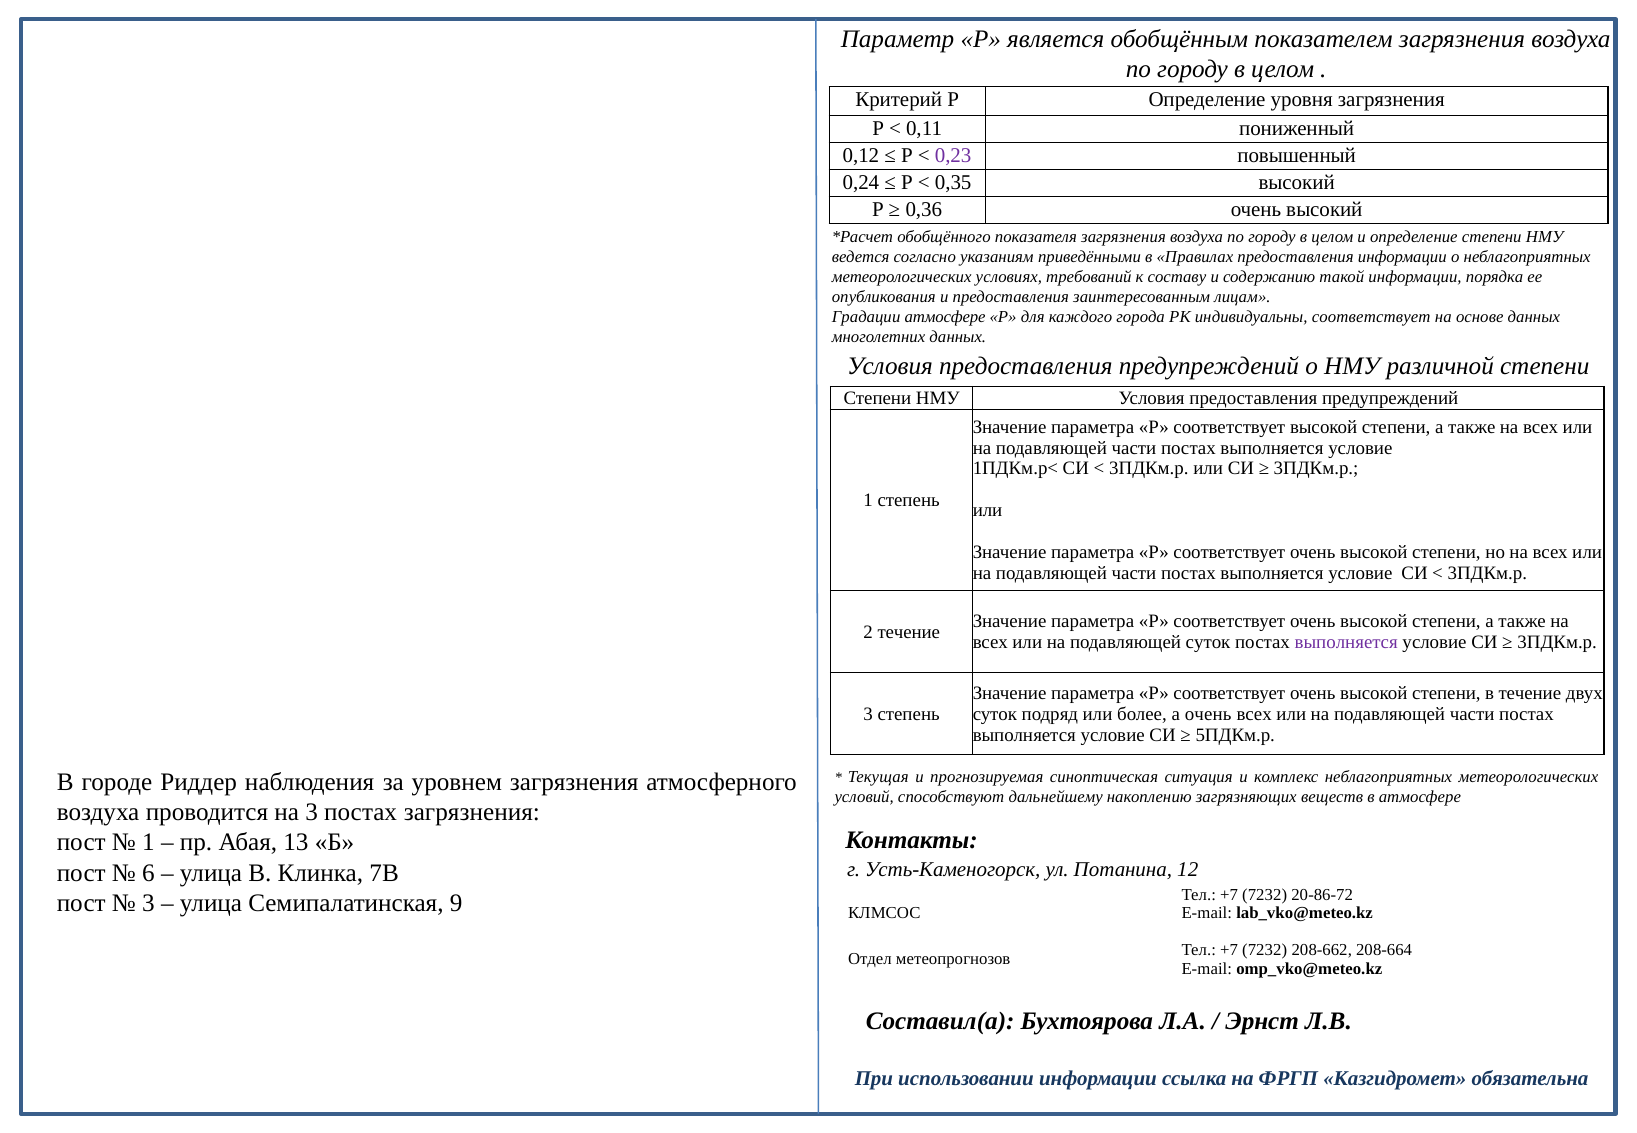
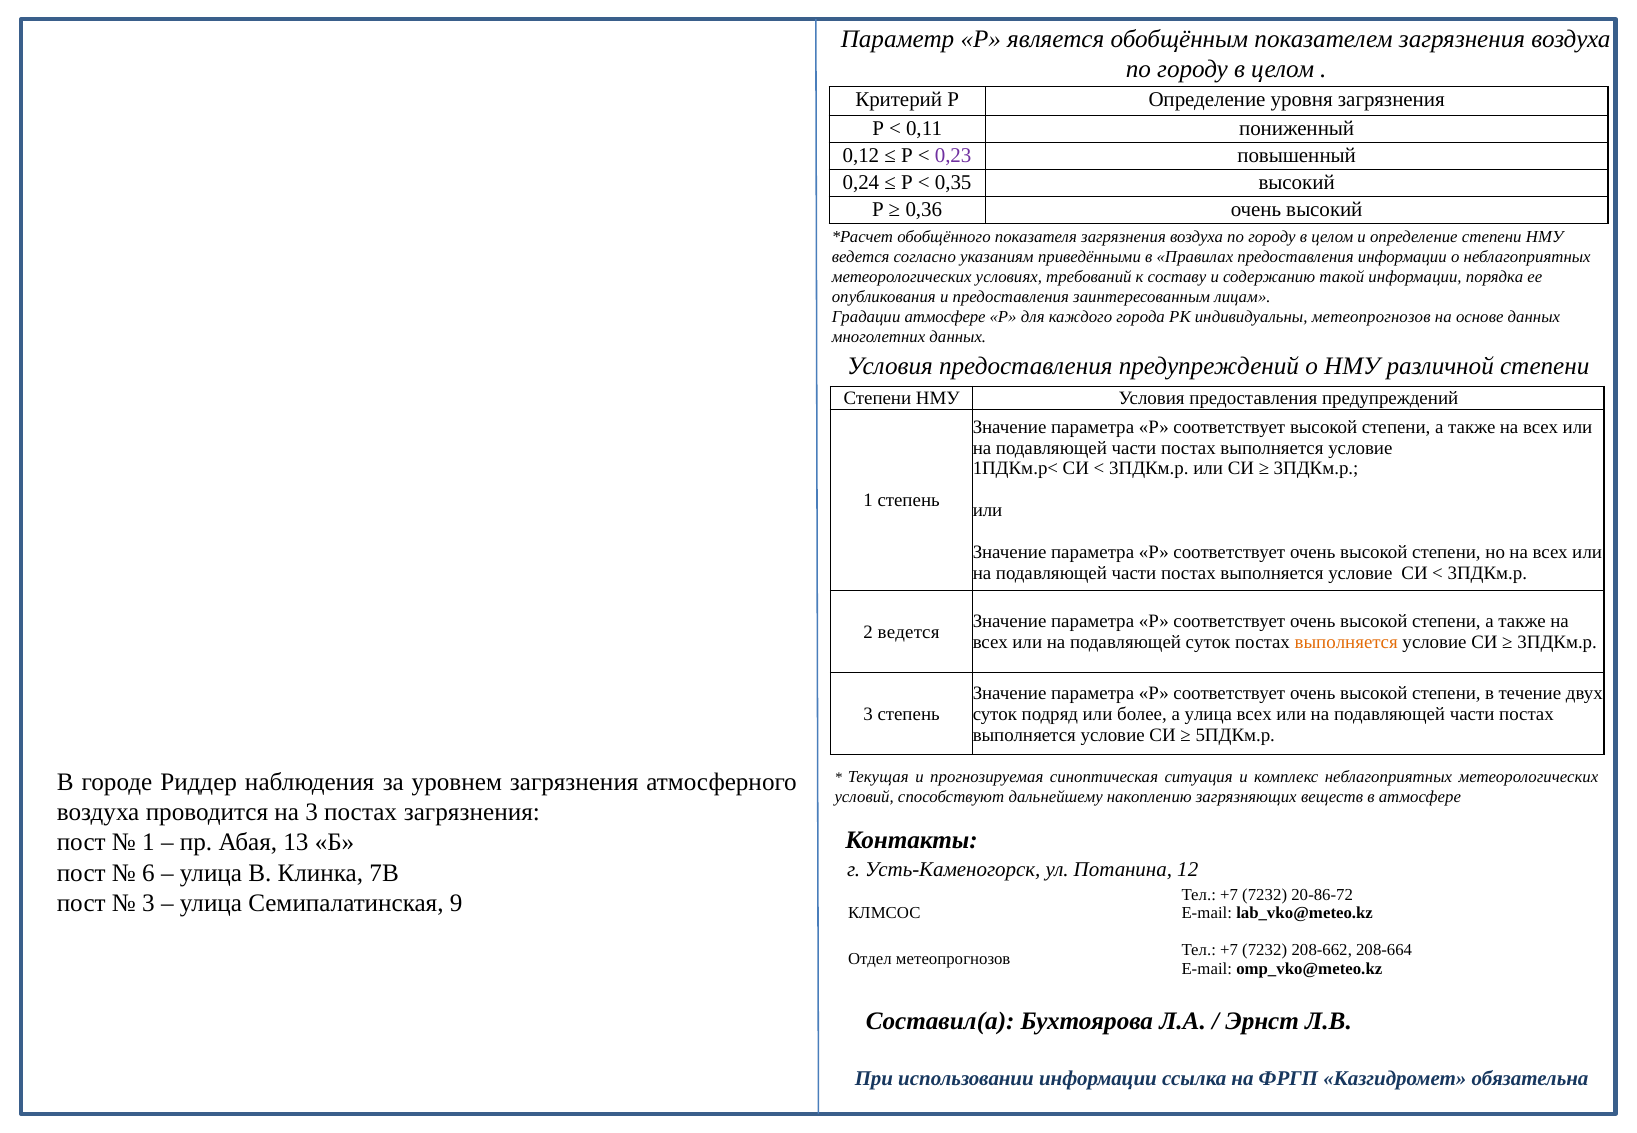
индивидуальны соответствует: соответствует -> метеопрогнозов (1371, 317)
2 течение: течение -> ведется (909, 632)
выполняется colour: purple -> orange (1346, 643)
а очень: очень -> улица (1208, 714)
